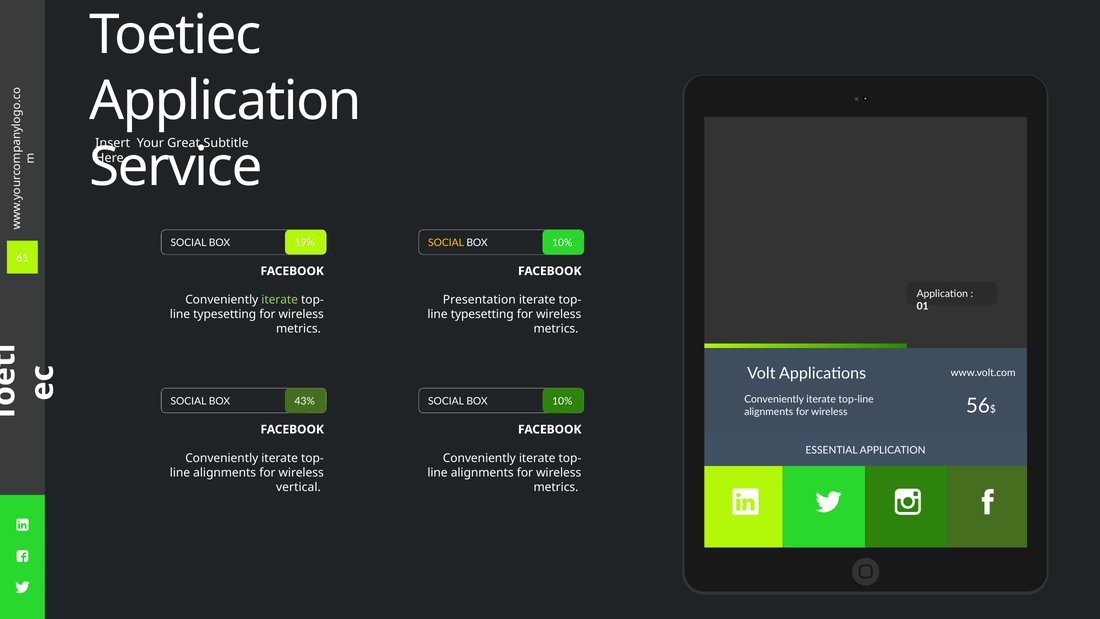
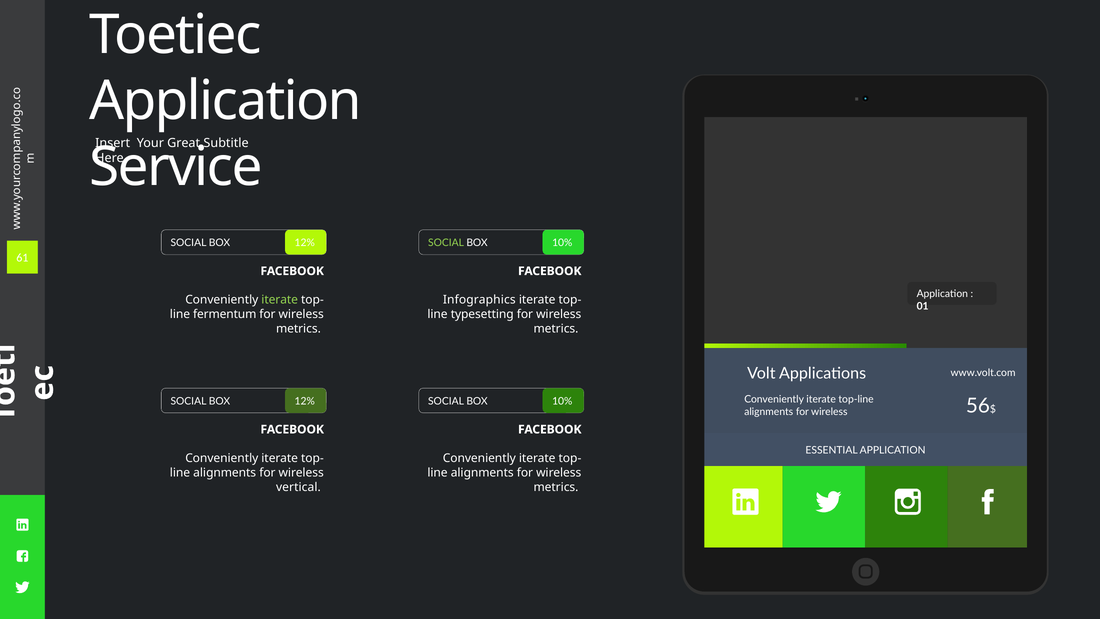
19%: 19% -> 12% (305, 243)
SOCIAL colour: yellow -> light green (446, 243)
Presentation: Presentation -> Infographics (479, 300)
typesetting: typesetting -> fermentum (225, 314)
43%: 43% -> 12% (305, 401)
